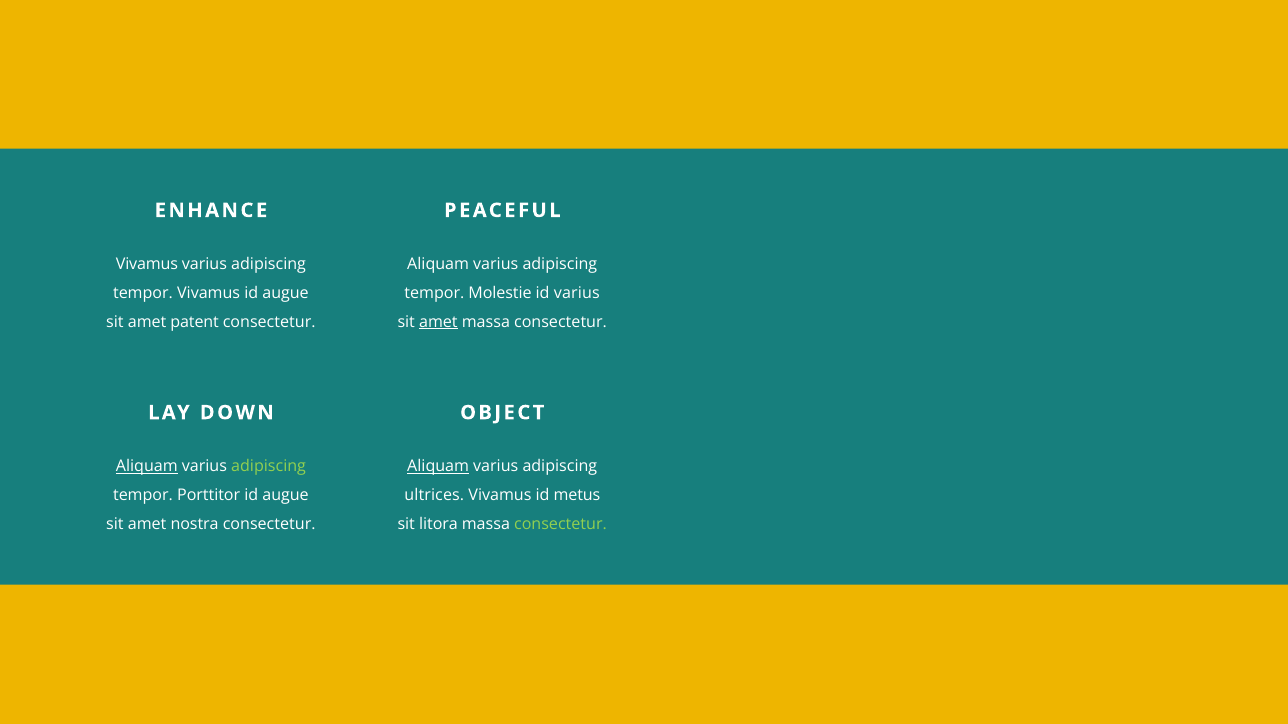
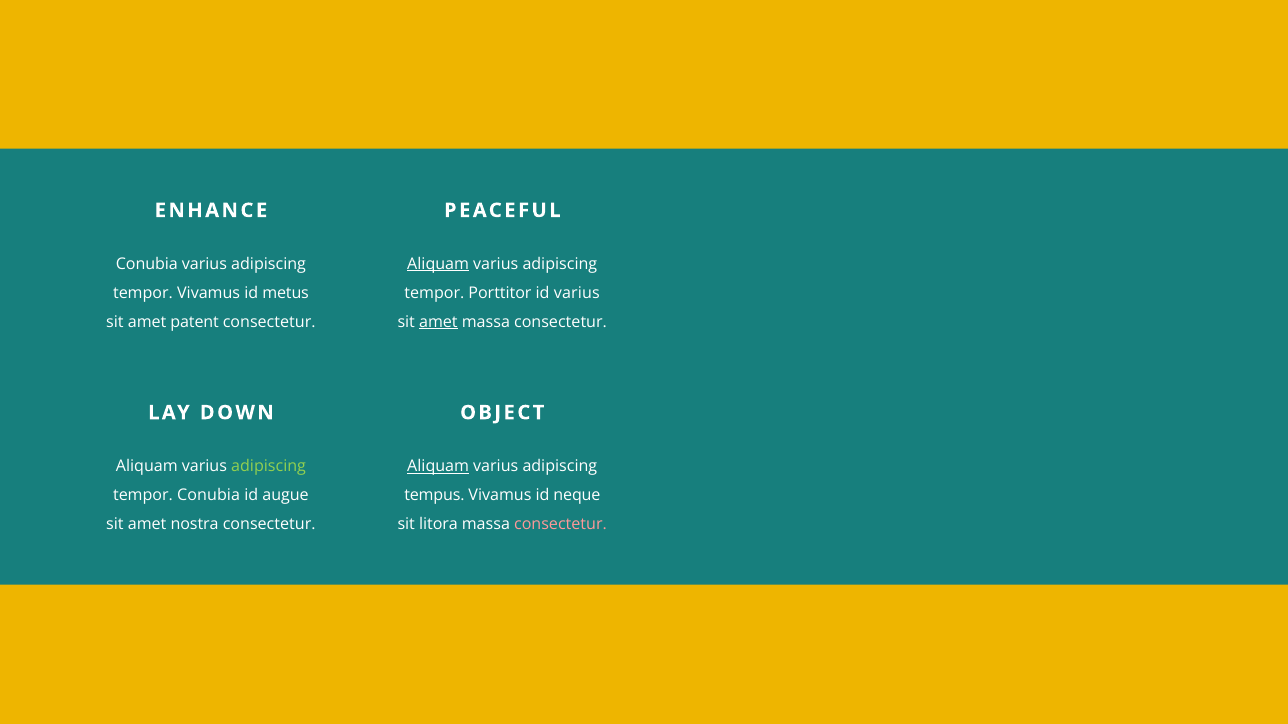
Vivamus: Vivamus -> Conubia (147, 264)
Aliquam underline: none -> present (438, 264)
Vivamus id augue: augue -> metus (286, 293)
Molestie: Molestie -> Porttitor (500, 293)
Aliquam underline: present -> none (147, 466)
tempor Porttitor: Porttitor -> Conubia (209, 495)
ultrices: ultrices -> tempus (434, 495)
metus: metus -> neque (577, 495)
consectetur colour: light green -> pink (560, 524)
